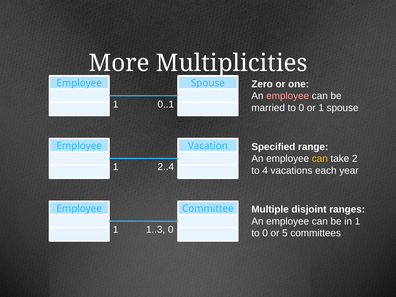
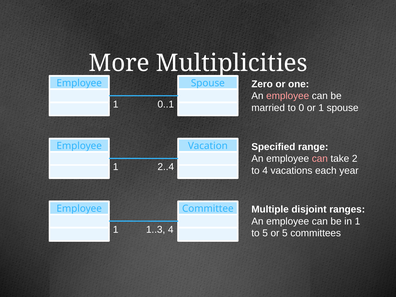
can colour: yellow -> pink (320, 159)
1..3 0: 0 -> 4 (171, 230)
0: 0 -> 5 (265, 233)
